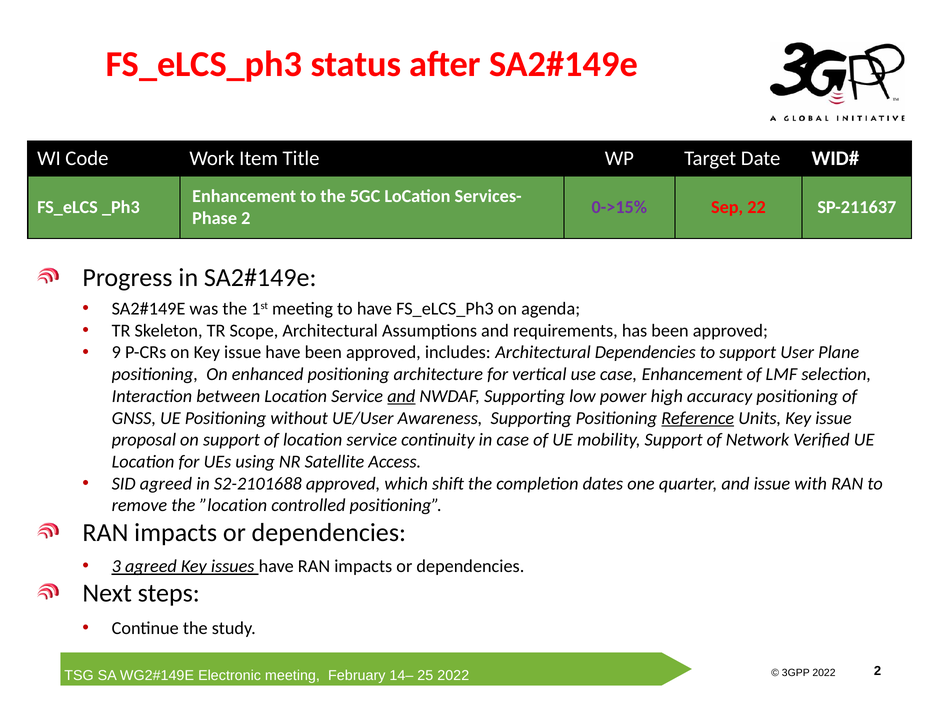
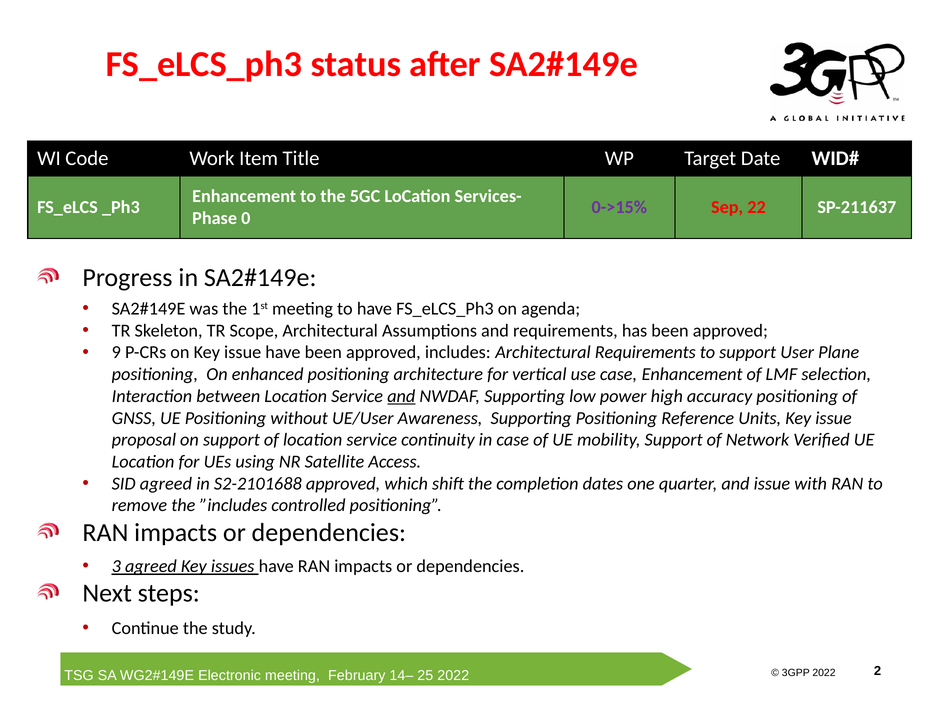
2: 2 -> 0 (246, 218)
Dependencies: Dependencies -> Requirements (645, 352)
Reference underline: present -> none (698, 418)
”location: ”location -> ”includes (233, 505)
